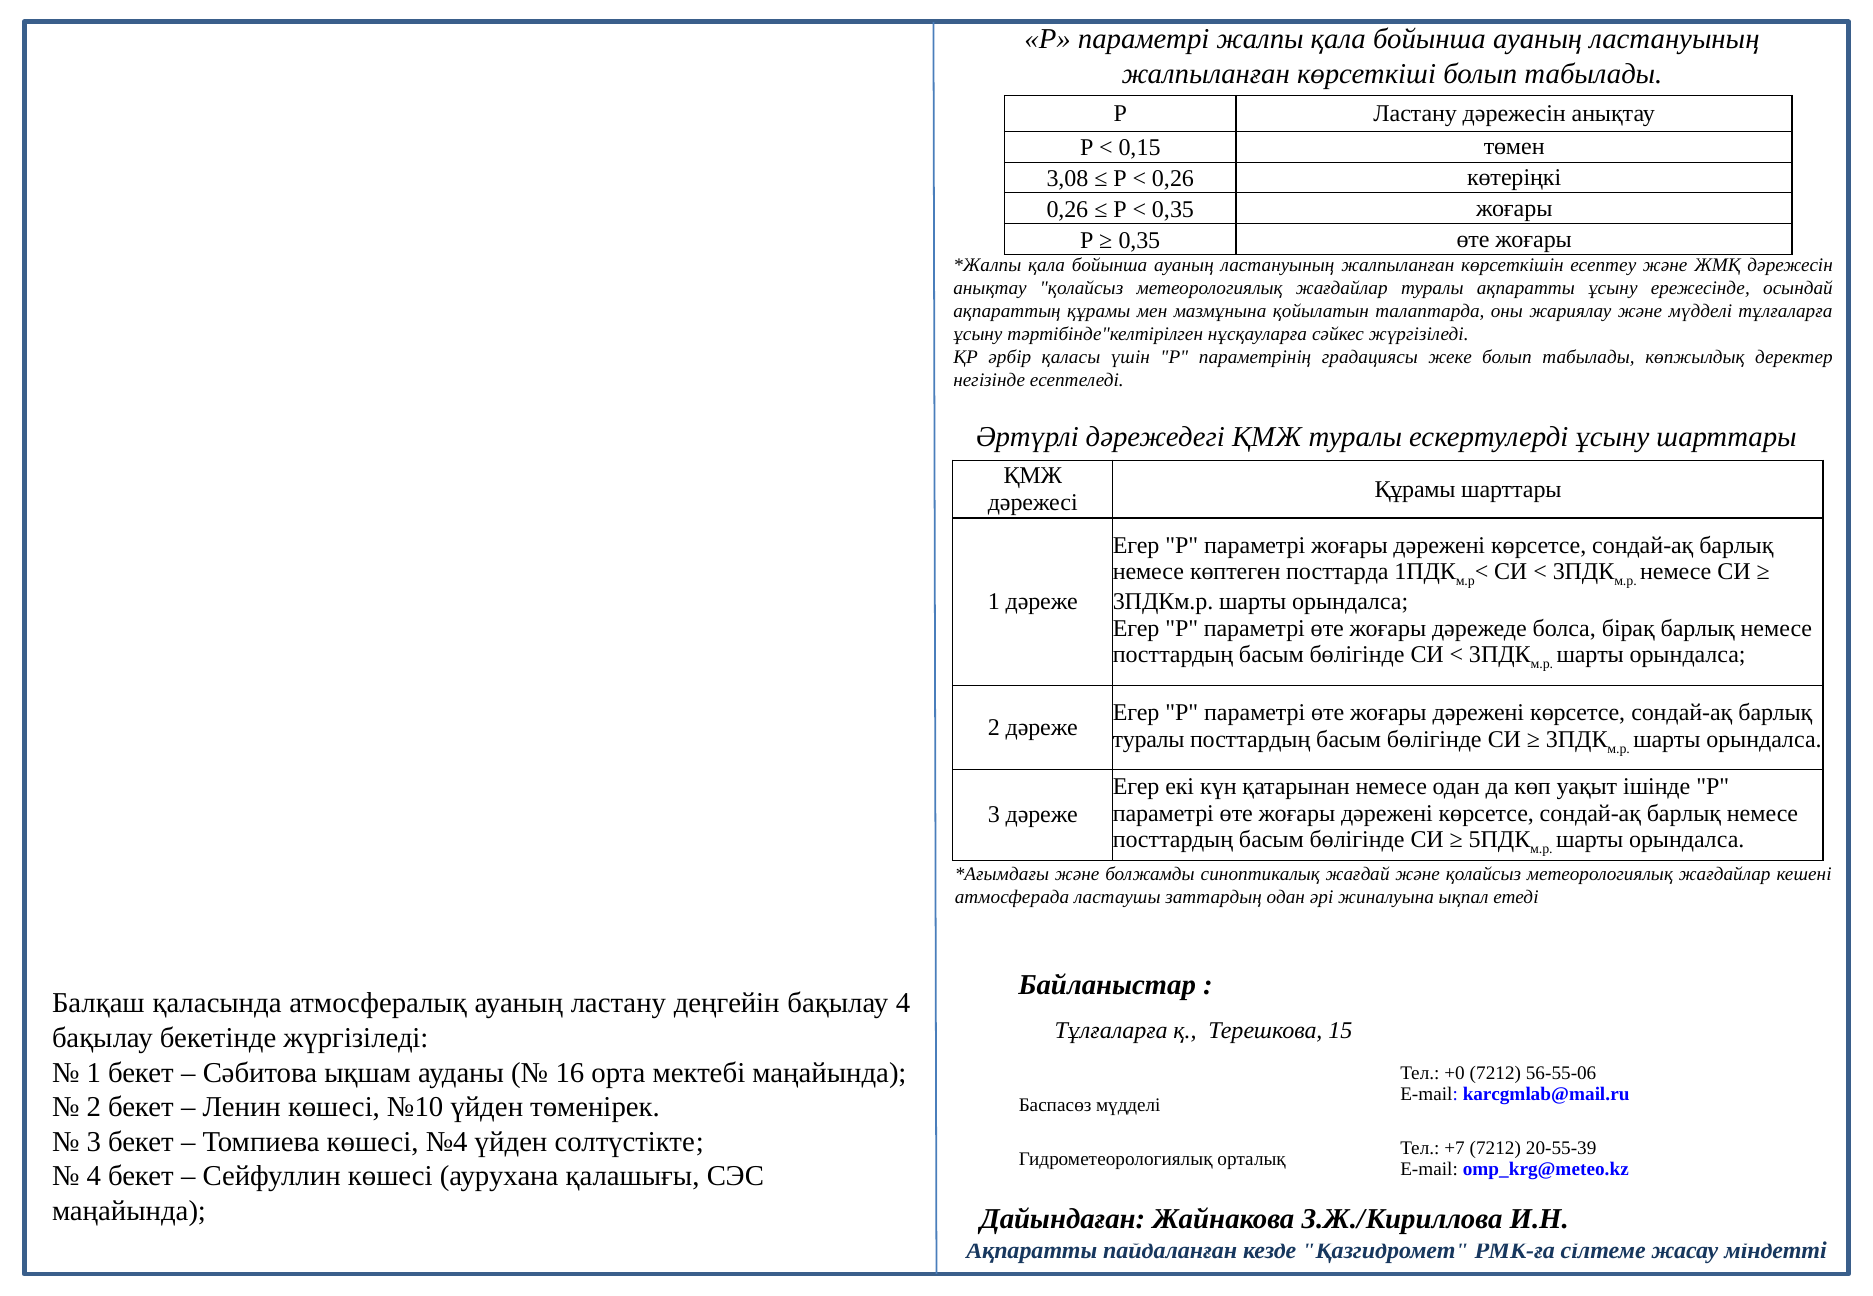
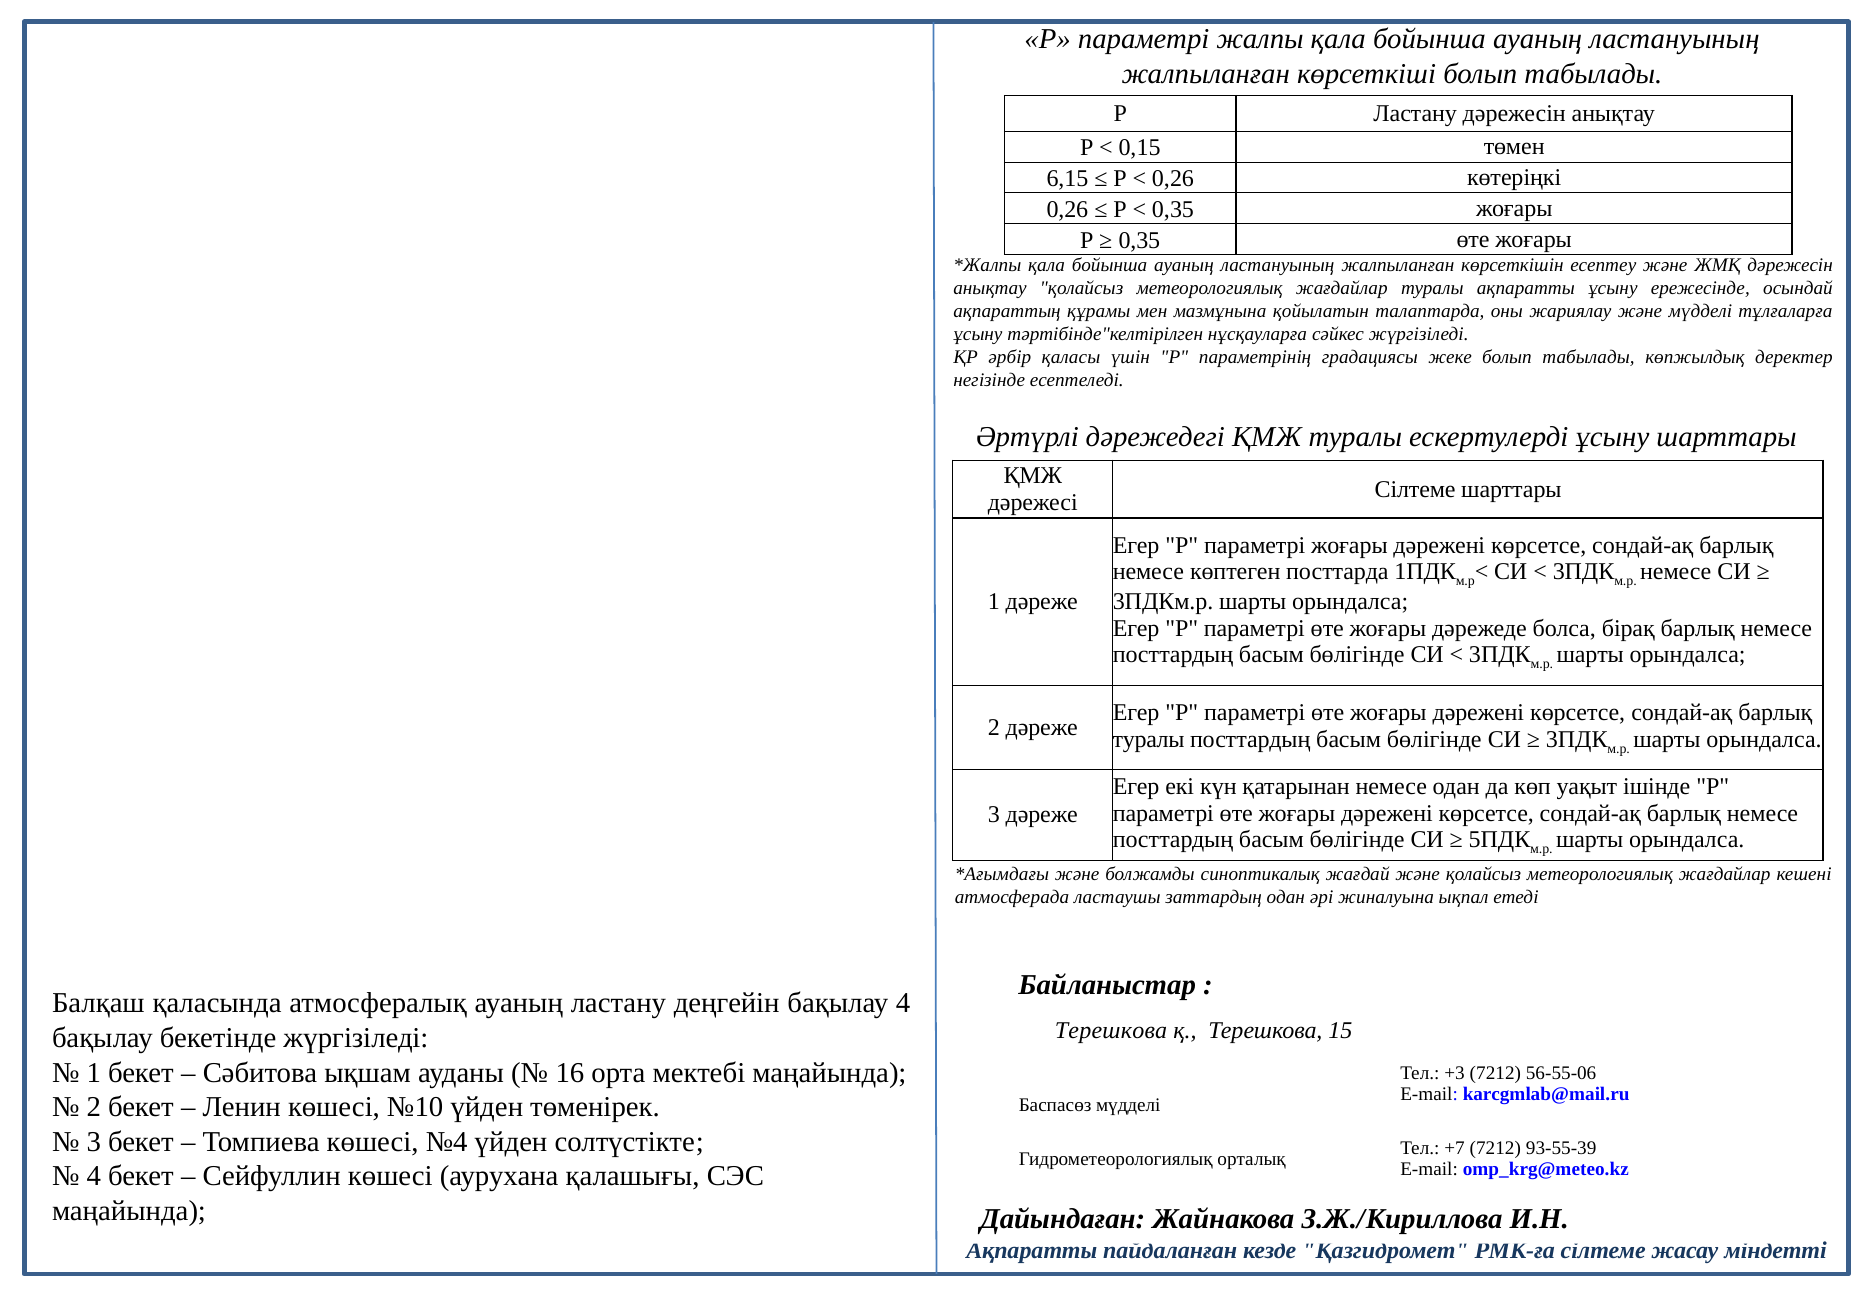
3,08: 3,08 -> 6,15 (1067, 179)
Құрамы: Құрамы -> Сілтеме (1415, 490)
Тұлғаларға: Тұлғаларға -> Терешкова (1111, 1031)
+0: +0 -> +3 (1455, 1074)
20-55-39: 20-55-39 -> 93-55-39 (1561, 1149)
